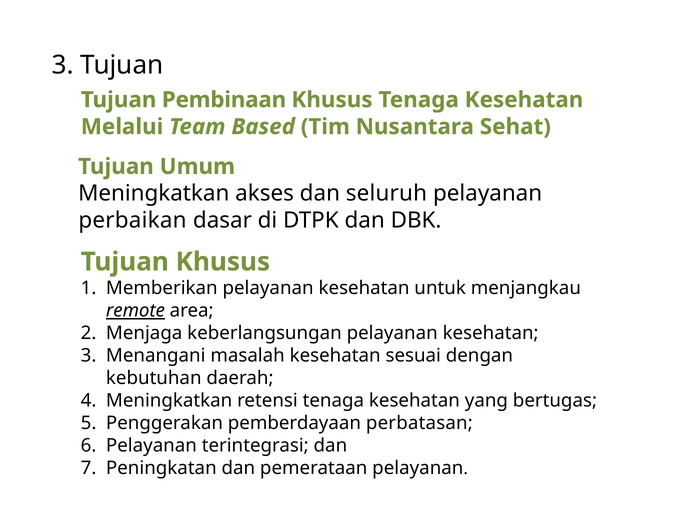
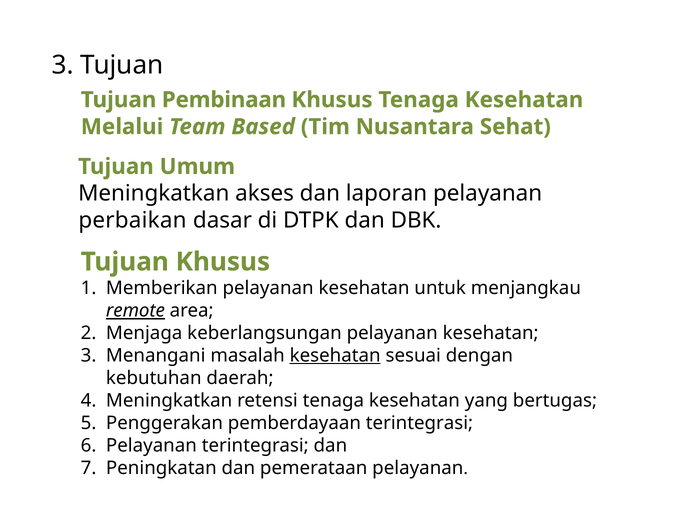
seluruh: seluruh -> laporan (387, 193)
kesehatan underline: none -> present (335, 355)
pemberdayaan perbatasan: perbatasan -> terintegrasi (419, 423)
